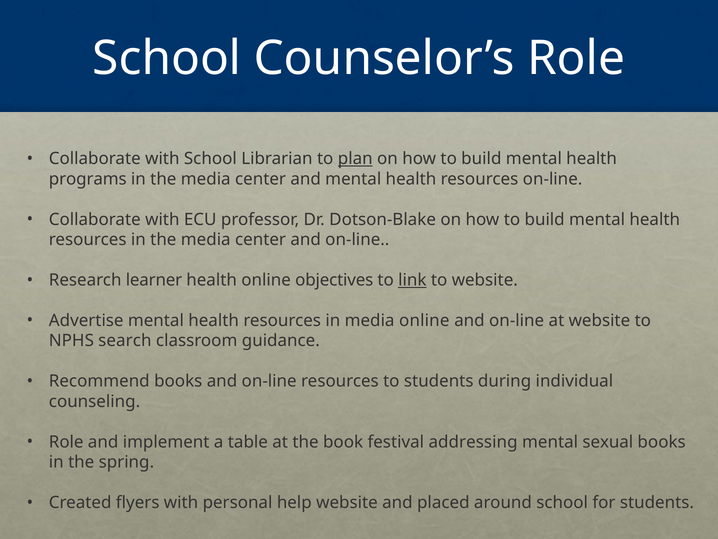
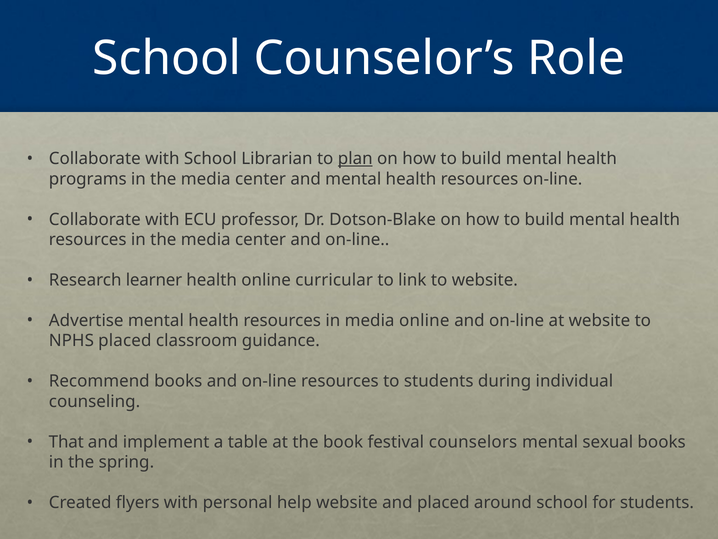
objectives: objectives -> curricular (334, 280)
link underline: present -> none (412, 280)
NPHS search: search -> placed (125, 341)
Role: Role -> That (66, 442)
addressing: addressing -> counselors (473, 442)
